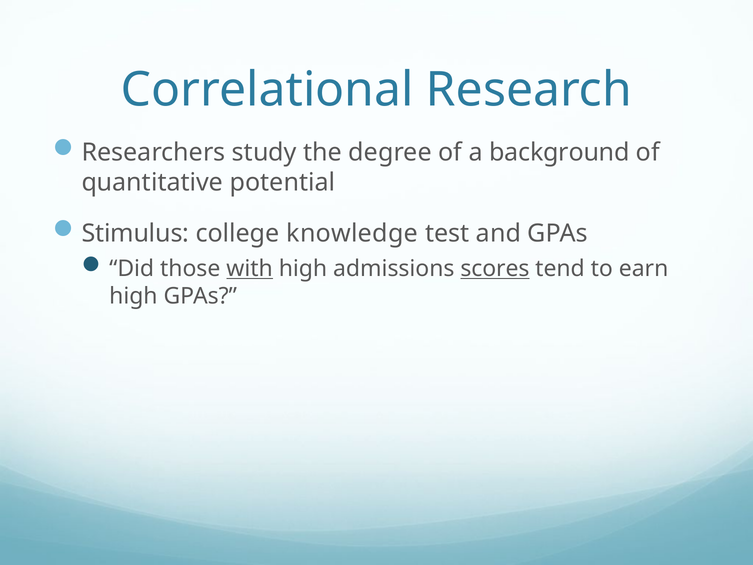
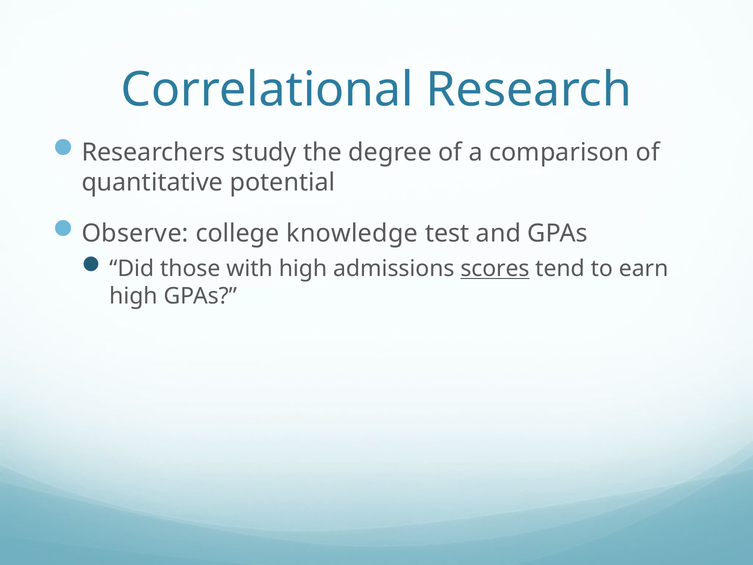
background: background -> comparison (559, 152)
Stimulus: Stimulus -> Observe (135, 234)
with underline: present -> none (250, 269)
